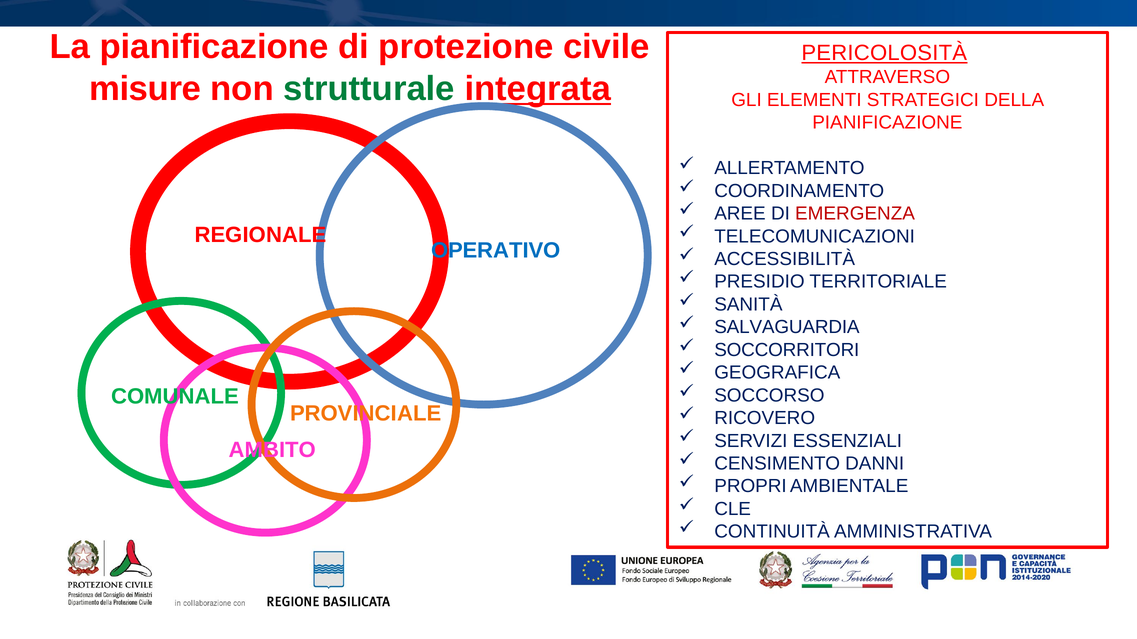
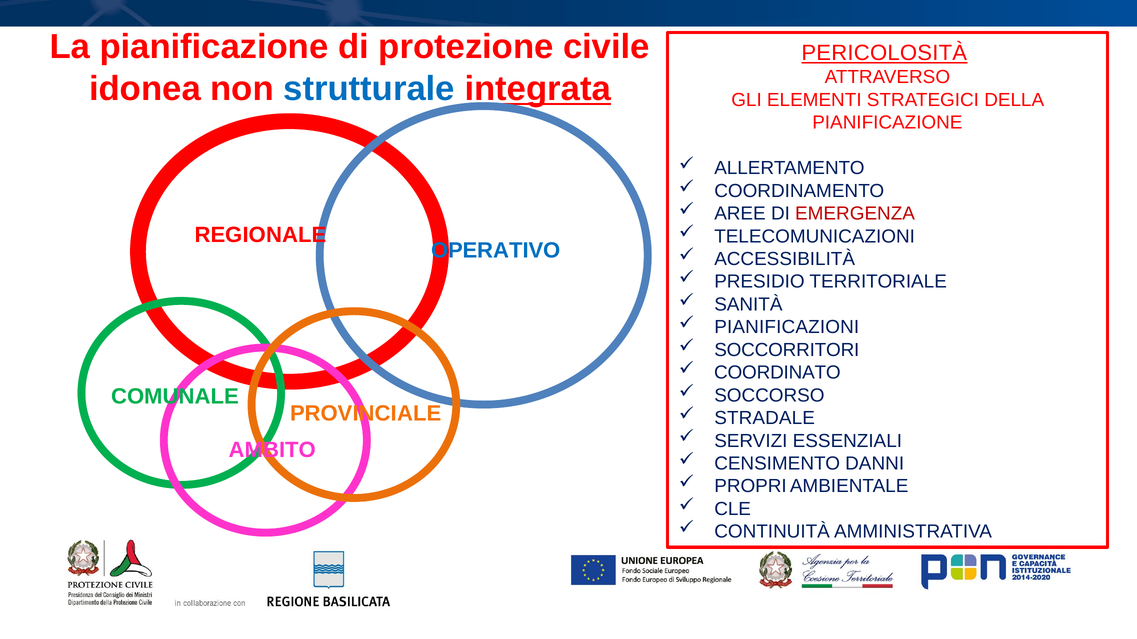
misure: misure -> idonea (145, 89)
strutturale colour: green -> blue (369, 89)
SALVAGUARDIA: SALVAGUARDIA -> PIANIFICAZIONI (787, 327)
GEOGRAFICA: GEOGRAFICA -> COORDINATO (777, 373)
RICOVERO: RICOVERO -> STRADALE (765, 418)
